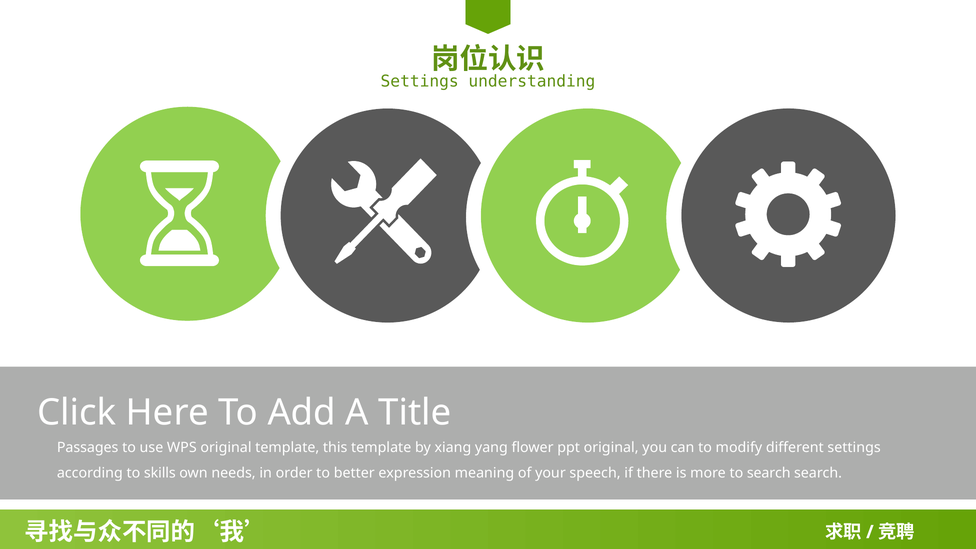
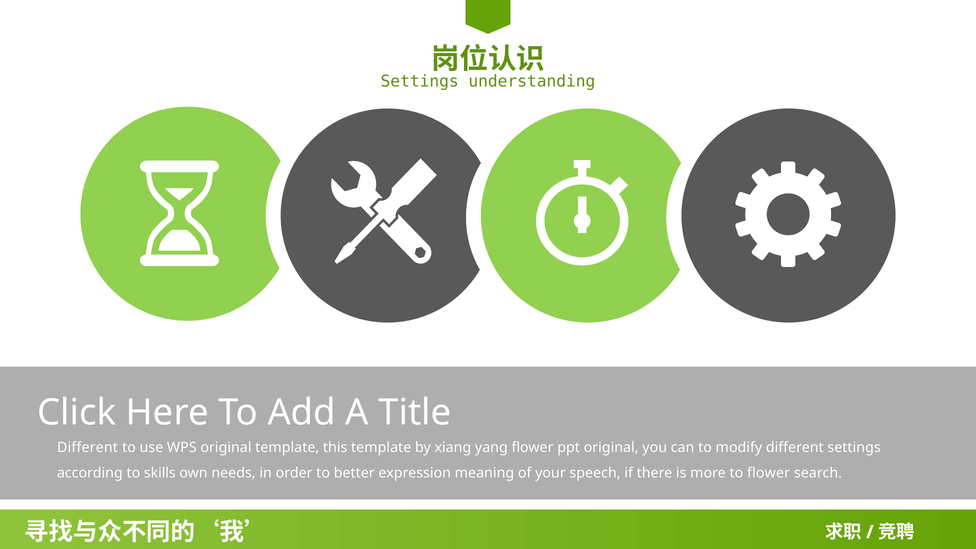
Passages: Passages -> Different (88, 447)
to search: search -> flower (769, 473)
